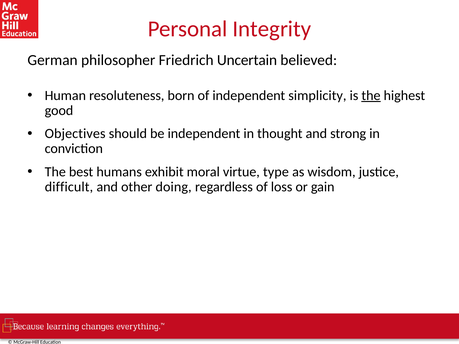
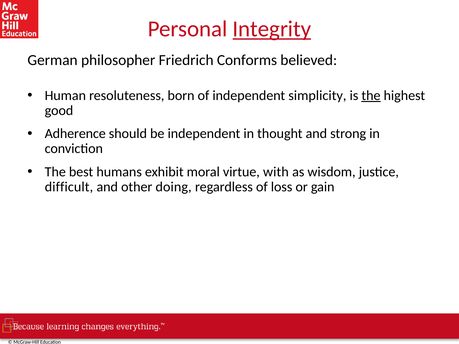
Integrity underline: none -> present (272, 29)
Uncertain: Uncertain -> Conforms (247, 60)
Objectives: Objectives -> Adherence (75, 134)
type: type -> with (276, 172)
